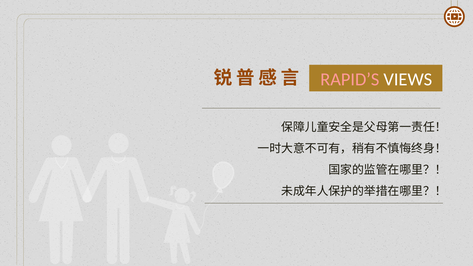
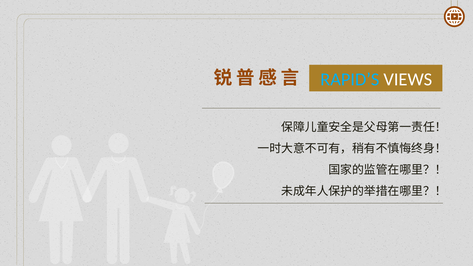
RAPID’S colour: pink -> light blue (350, 79)
